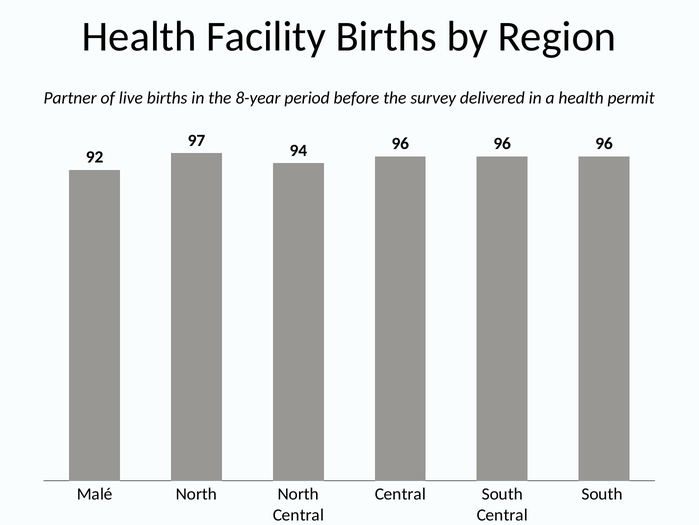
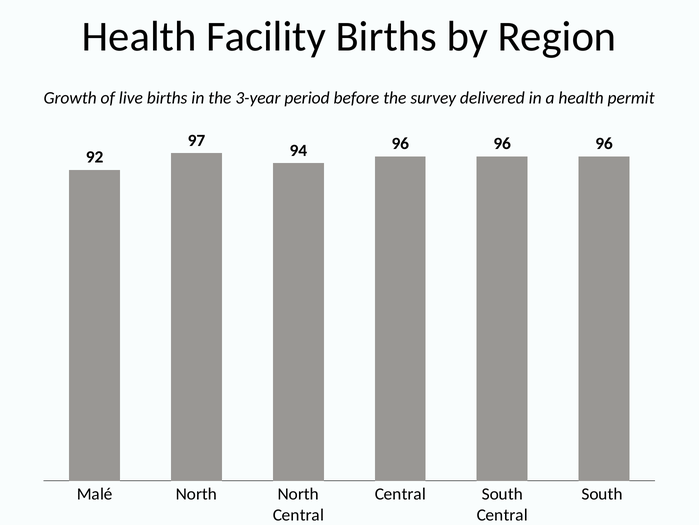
Partner: Partner -> Growth (70, 98)
8-year: 8-year -> 3-year (258, 98)
